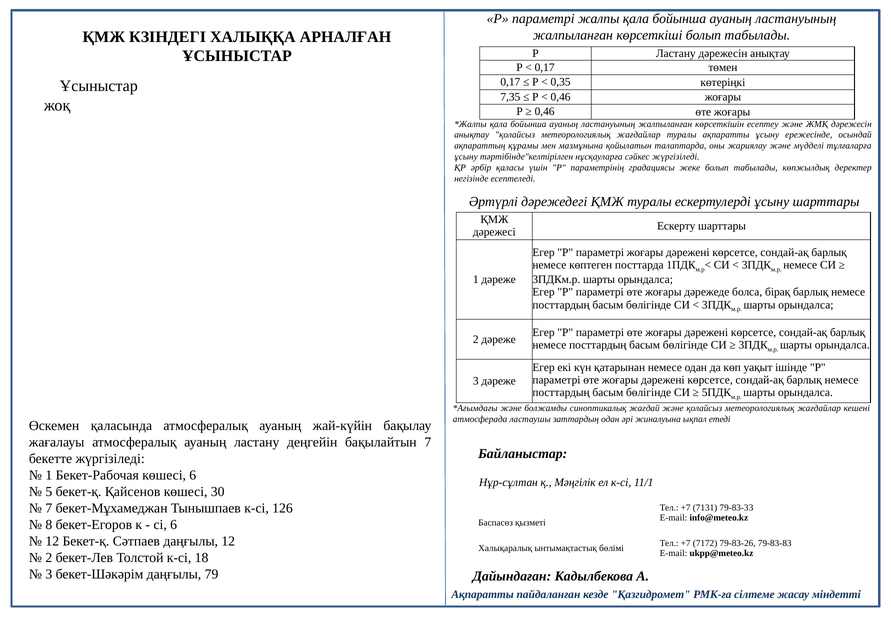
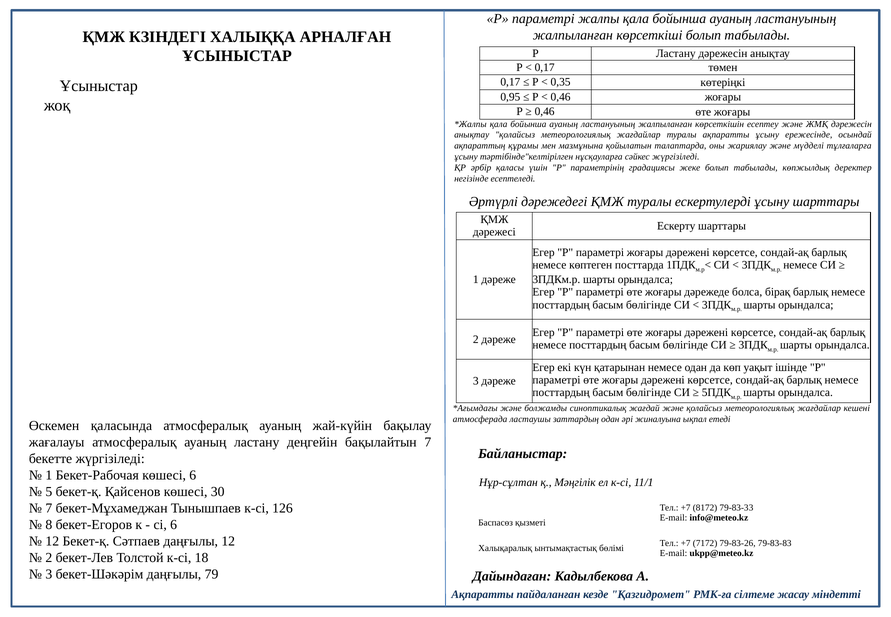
7,35: 7,35 -> 0,95 (510, 97)
7131: 7131 -> 8172 (705, 508)
